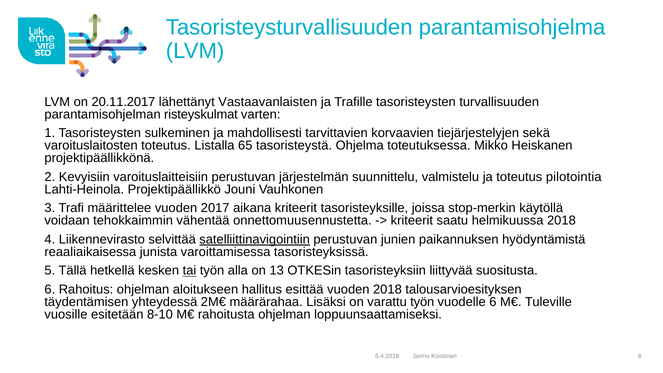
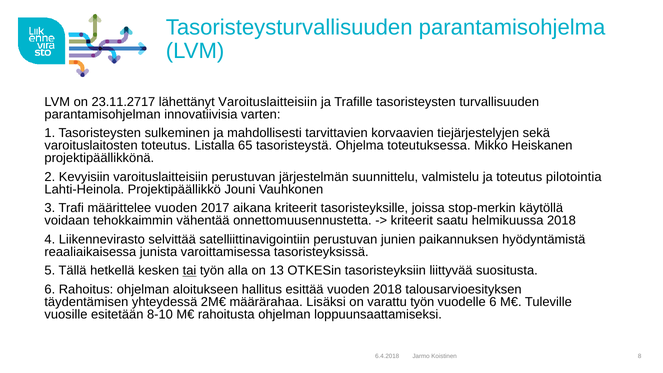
20.11.2017: 20.11.2017 -> 23.11.2717 (123, 102)
lähettänyt Vastaavanlaisten: Vastaavanlaisten -> Varoituslaitteisiin (268, 102)
risteyskulmat: risteyskulmat -> innovatiivisia (201, 114)
satelliittinavigointiin underline: present -> none (255, 239)
